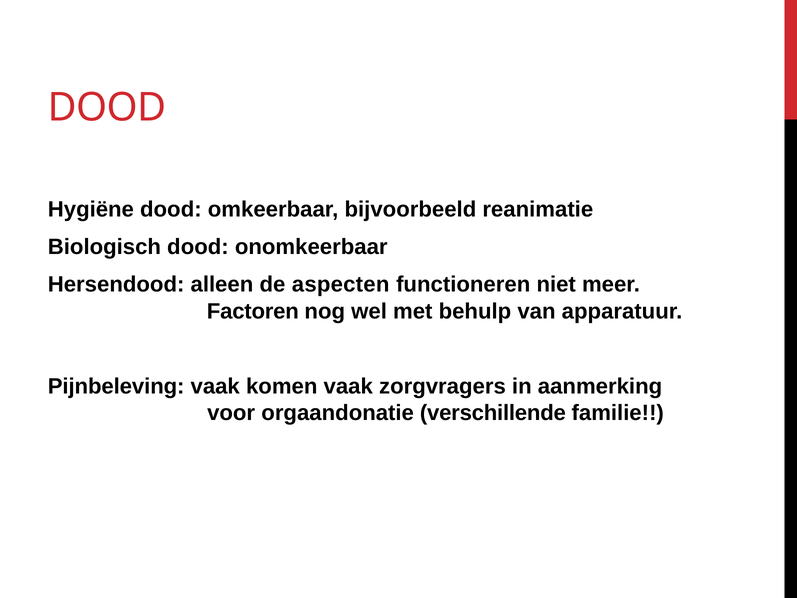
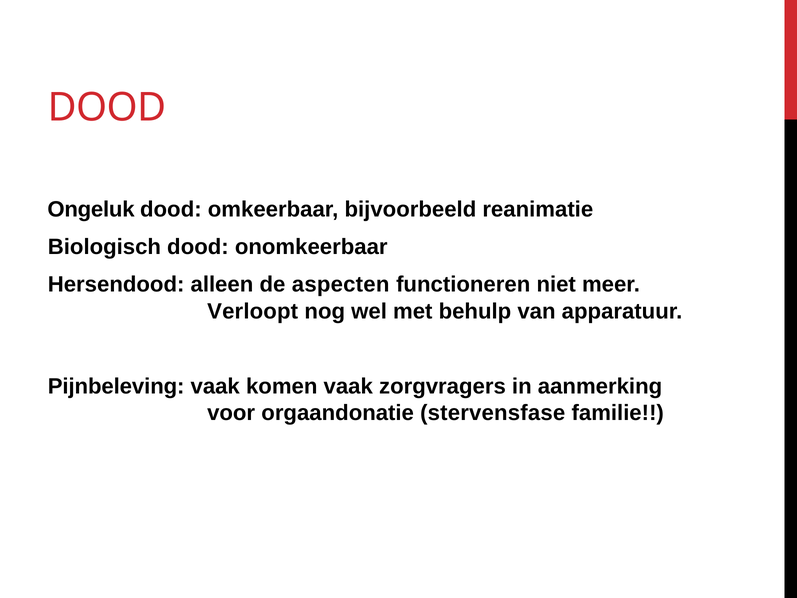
Hygiëne: Hygiëne -> Ongeluk (91, 209)
Factoren: Factoren -> Verloopt (253, 311)
verschillende: verschillende -> stervensfase (493, 413)
